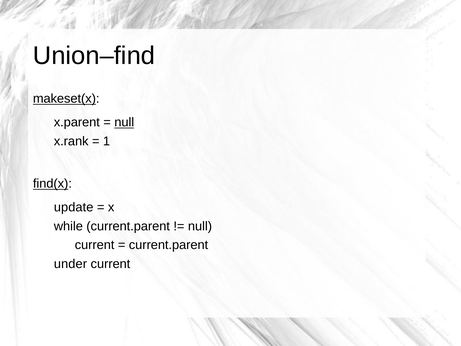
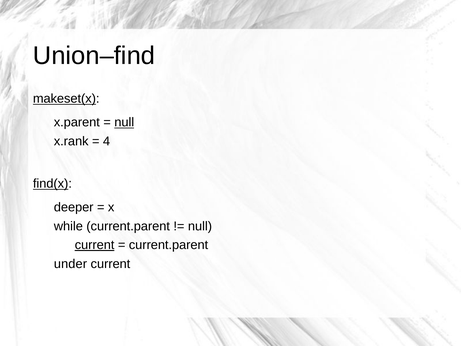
1: 1 -> 4 (107, 141)
update: update -> deeper (74, 207)
current underline: none -> present (95, 245)
